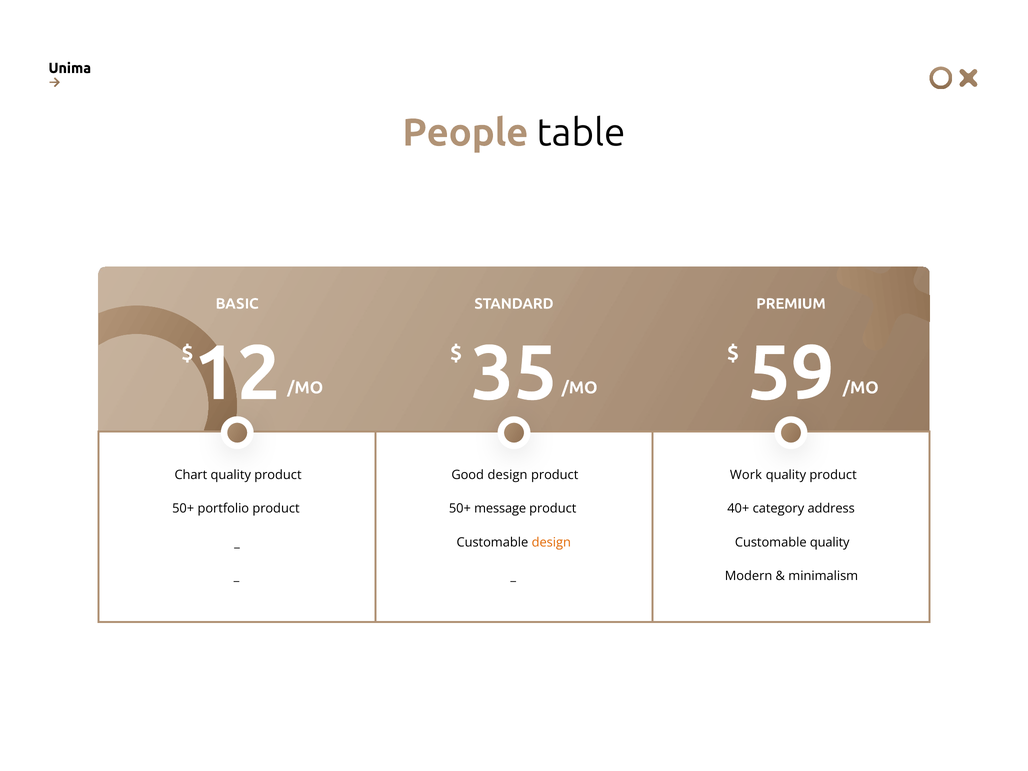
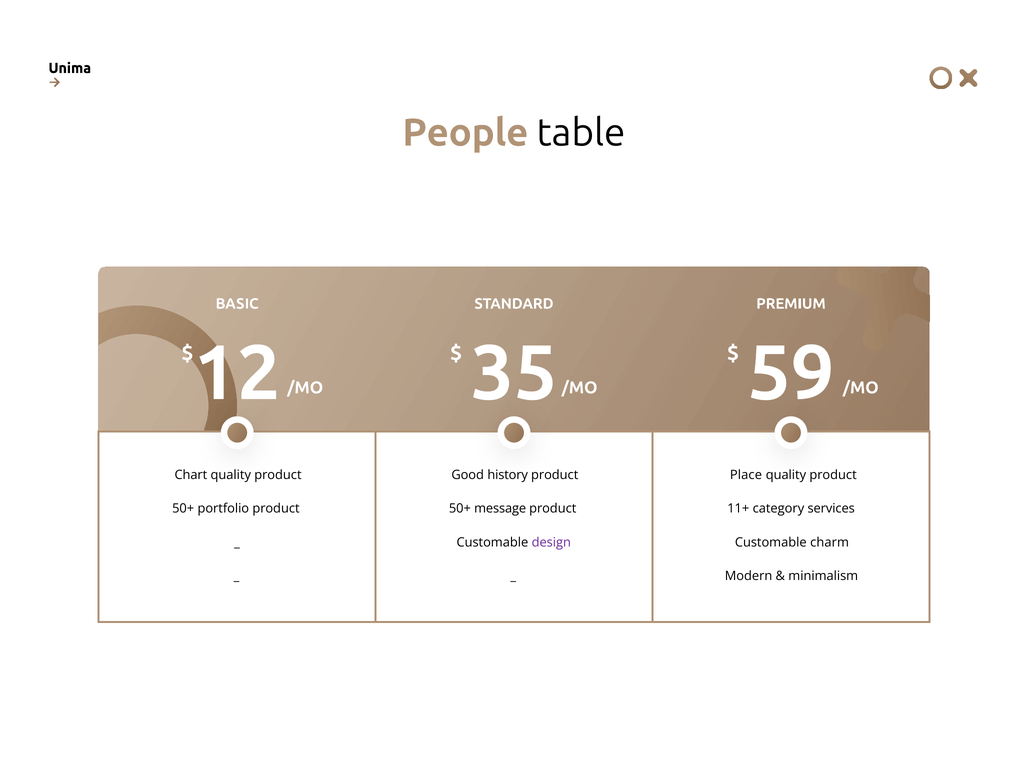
Good design: design -> history (508, 475)
Work: Work -> Place (746, 475)
40+: 40+ -> 11+ (738, 509)
address: address -> services (831, 509)
design colour: orange -> purple (551, 542)
Customable quality: quality -> charm (830, 542)
